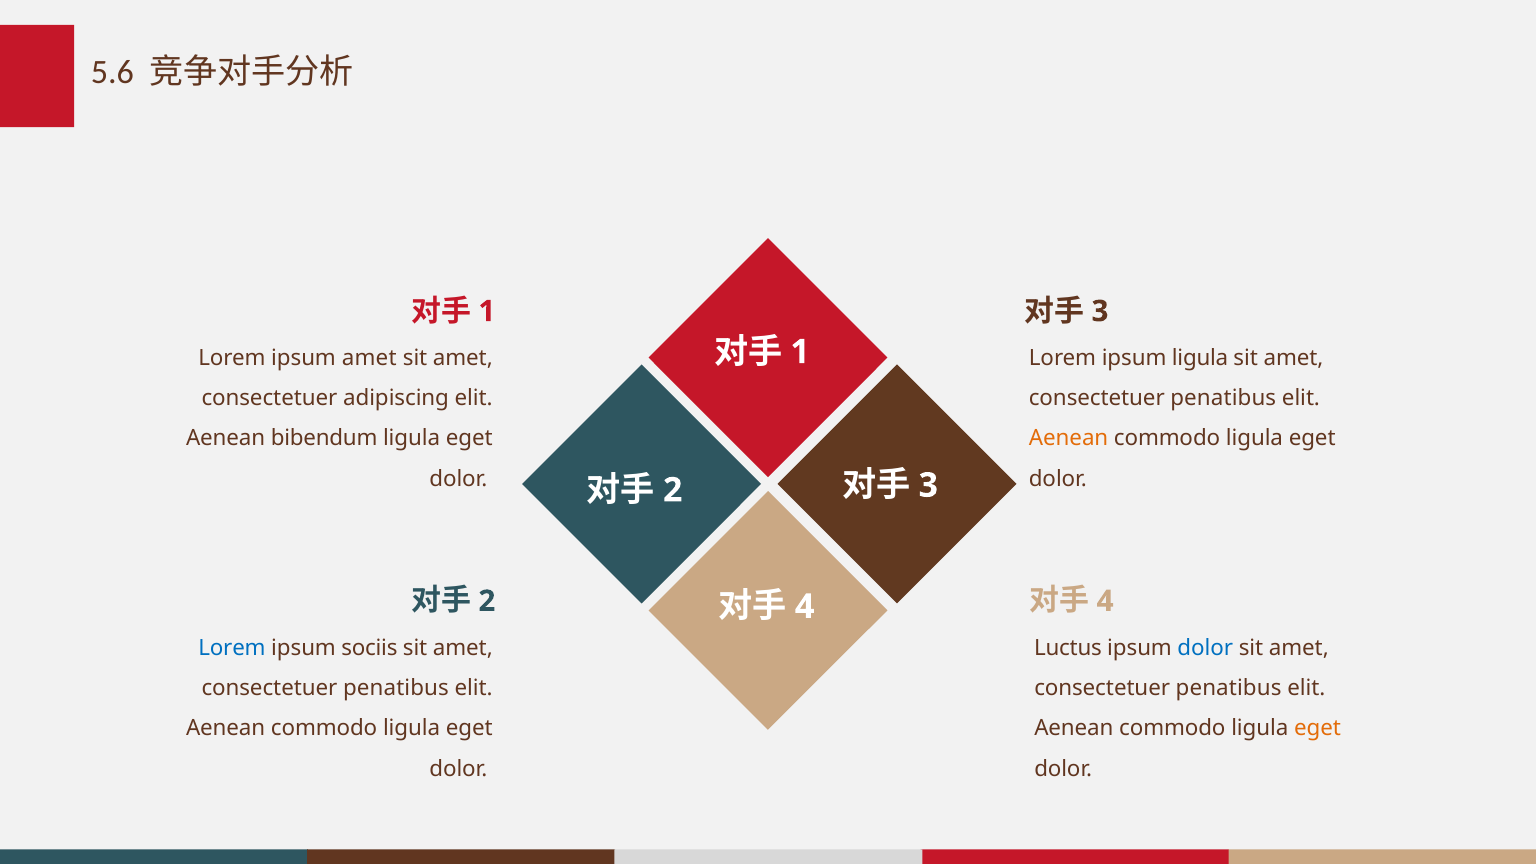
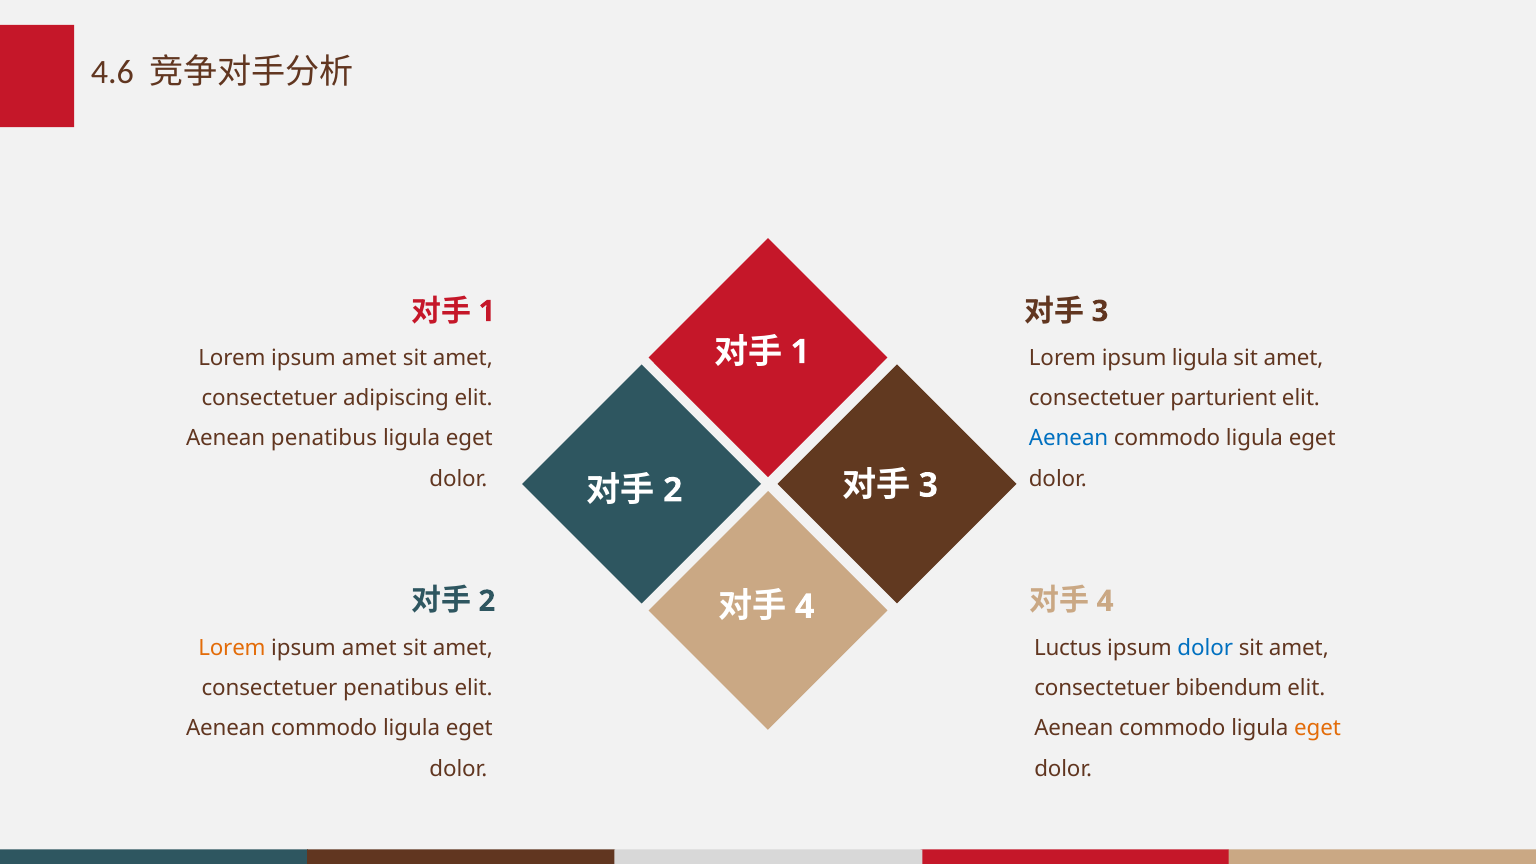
5.6: 5.6 -> 4.6 (112, 72)
penatibus: penatibus -> parturient (1223, 398)
Aenean bibendum: bibendum -> penatibus (324, 439)
Aenean colour: orange -> blue (1069, 439)
Lorem colour: blue -> orange (232, 648)
sociis: sociis -> amet (369, 648)
penatibus: penatibus -> bibendum (1229, 688)
